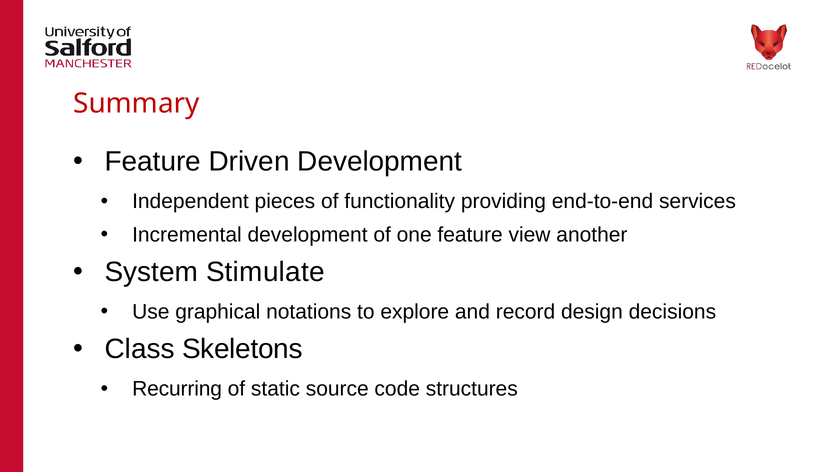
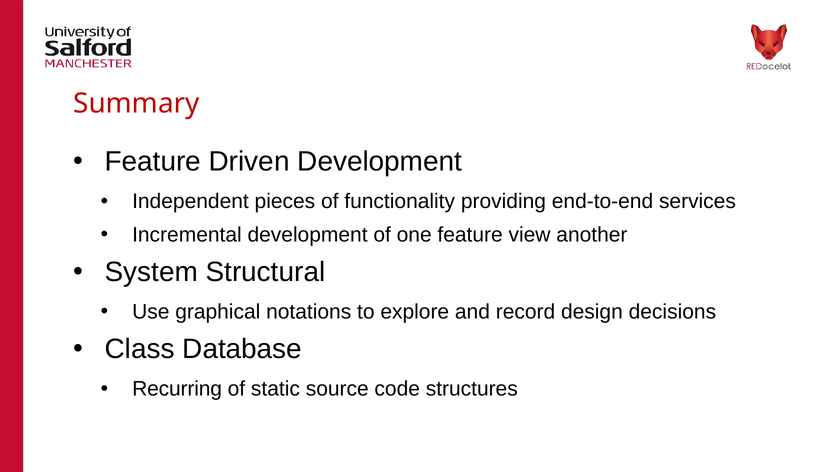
Stimulate: Stimulate -> Structural (266, 272)
Skeletons: Skeletons -> Database (242, 349)
